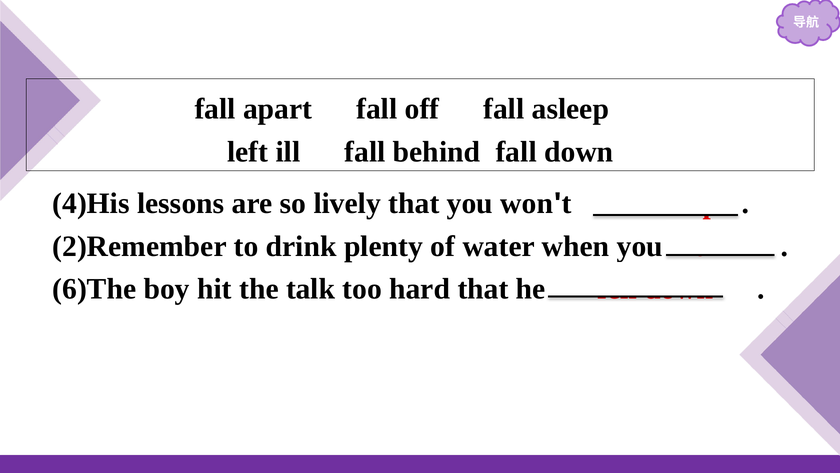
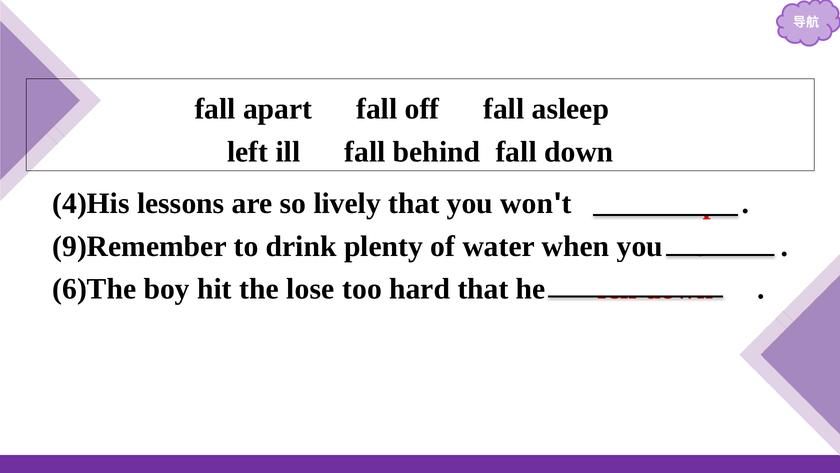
2)Remember: 2)Remember -> 9)Remember (140, 246)
talk: talk -> lose (310, 289)
